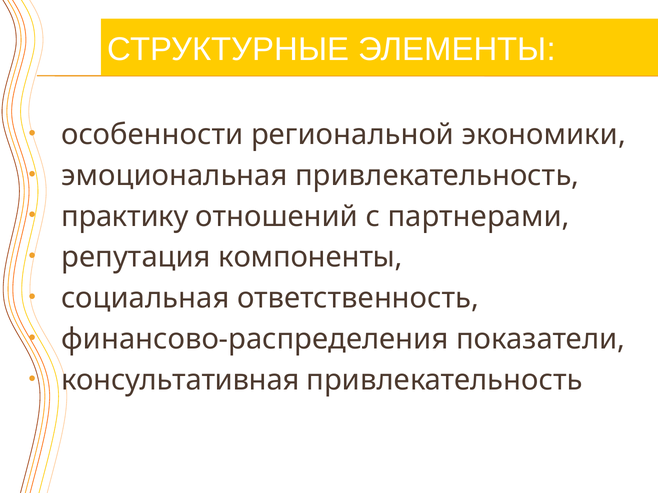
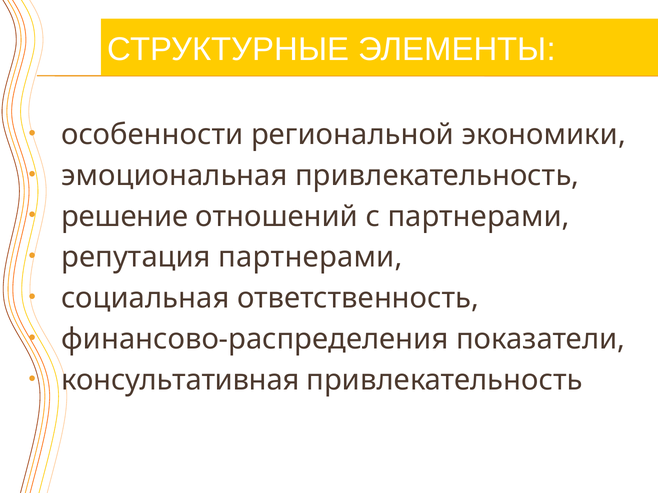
практику: практику -> решение (125, 217)
репутация компоненты: компоненты -> партнерами (310, 258)
